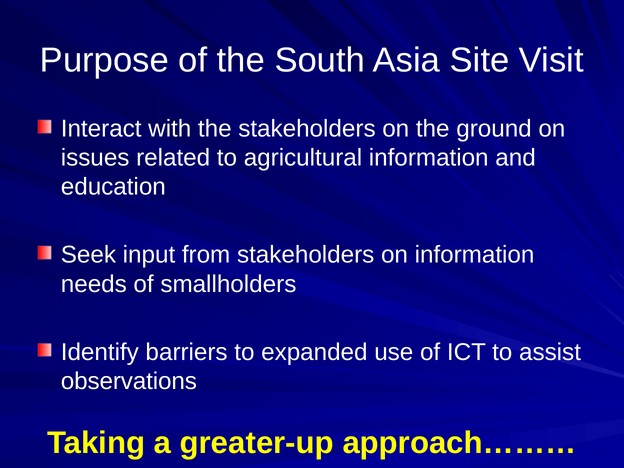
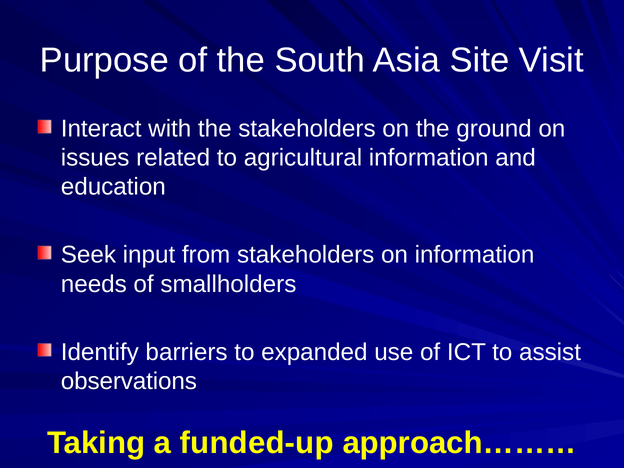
greater-up: greater-up -> funded-up (257, 443)
